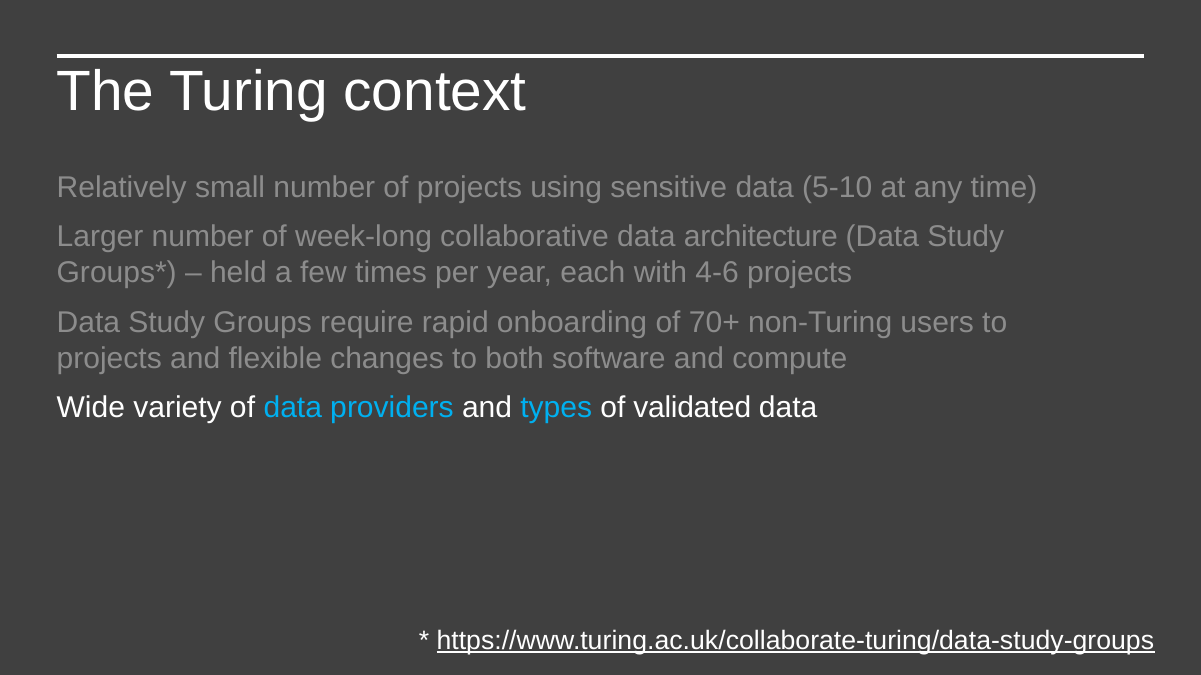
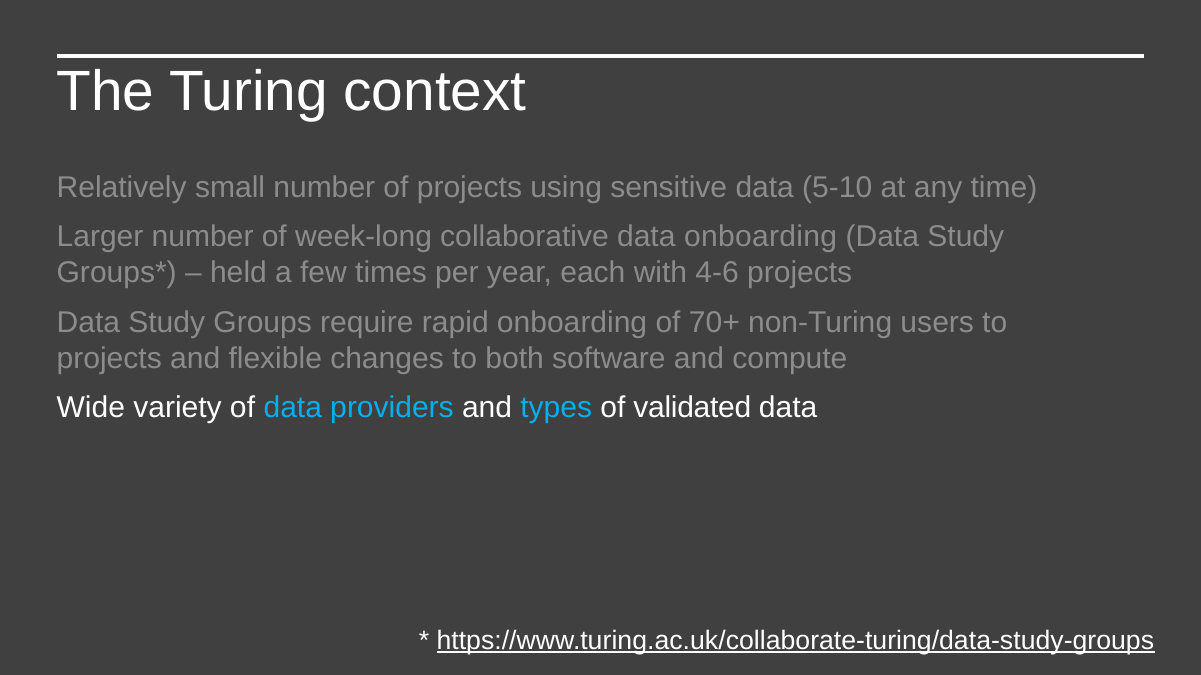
data architecture: architecture -> onboarding (760, 237)
